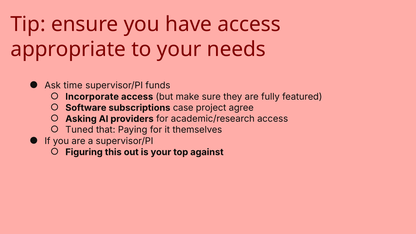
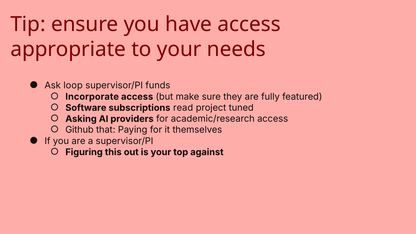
time: time -> loop (73, 86)
case: case -> read (183, 108)
agree: agree -> tuned (241, 108)
Tuned: Tuned -> Github (79, 130)
